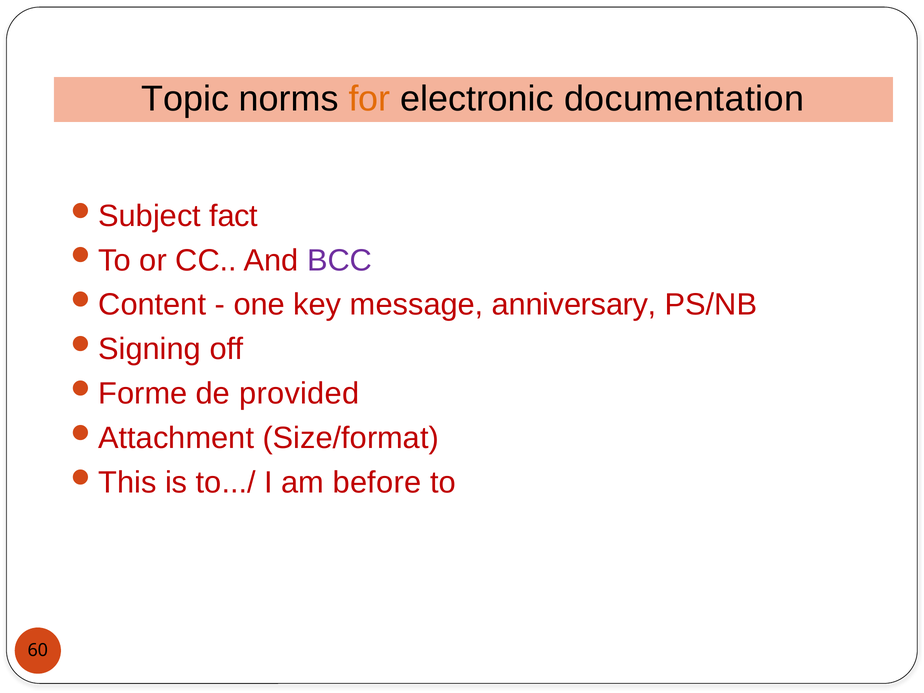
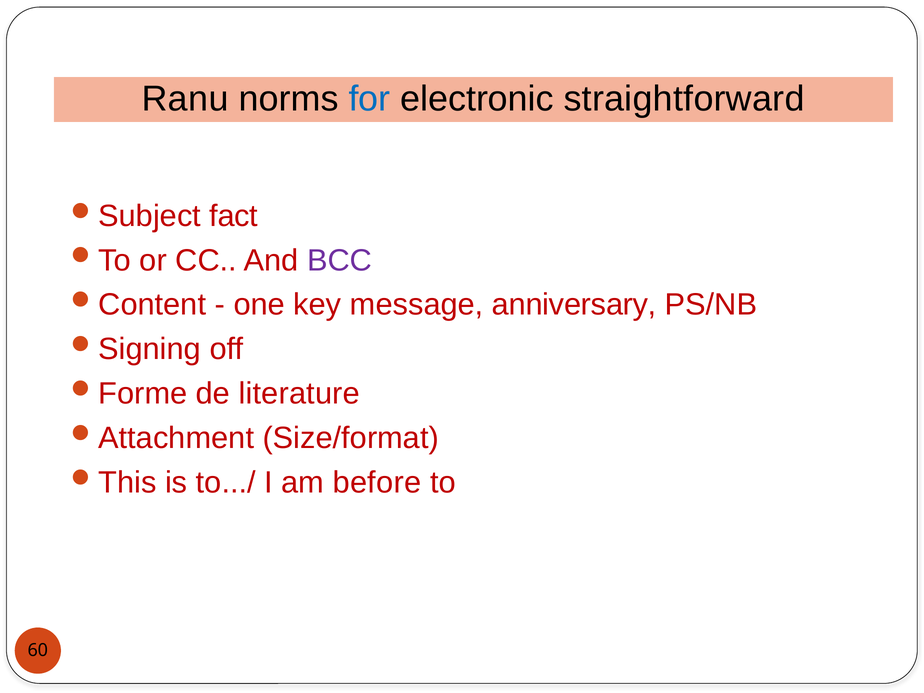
Topic: Topic -> Ranu (185, 99)
for colour: orange -> blue (369, 99)
documentation: documentation -> straightforward (684, 99)
provided: provided -> literature (299, 394)
